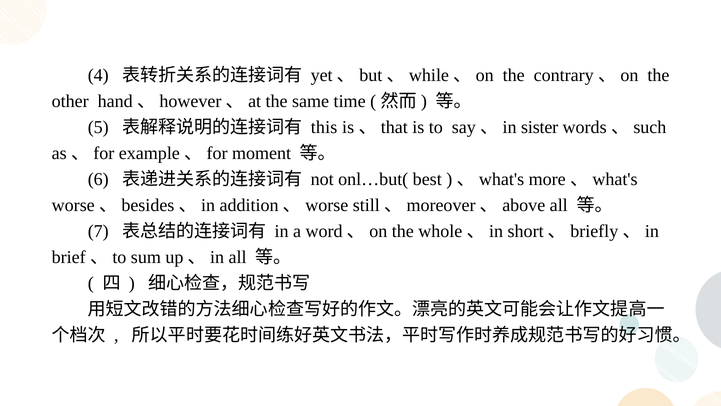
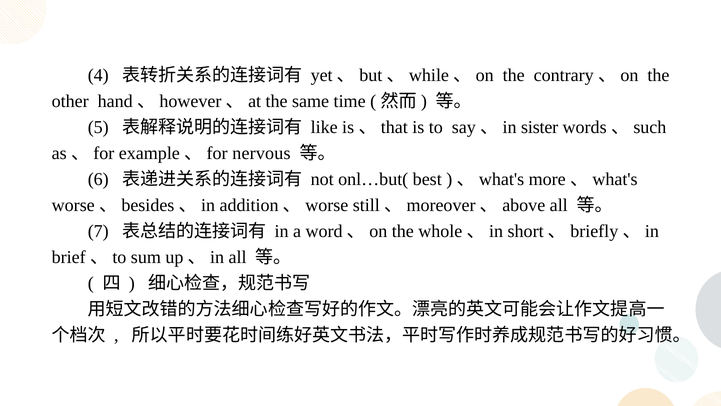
this: this -> like (324, 127)
moment: moment -> nervous (261, 153)
